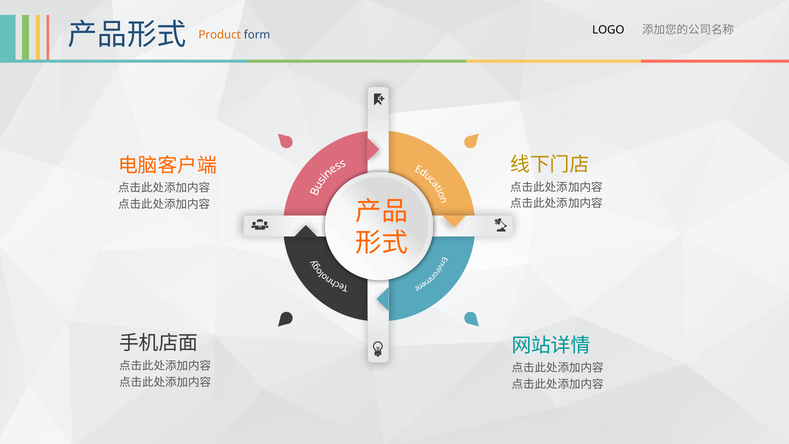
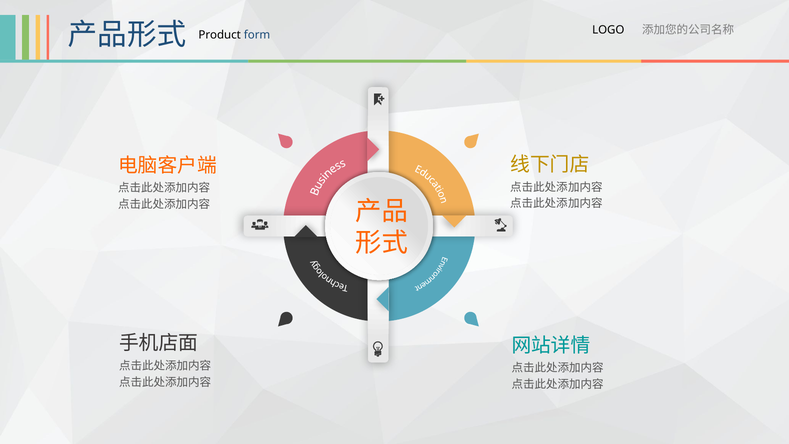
Product colour: orange -> black (220, 35)
